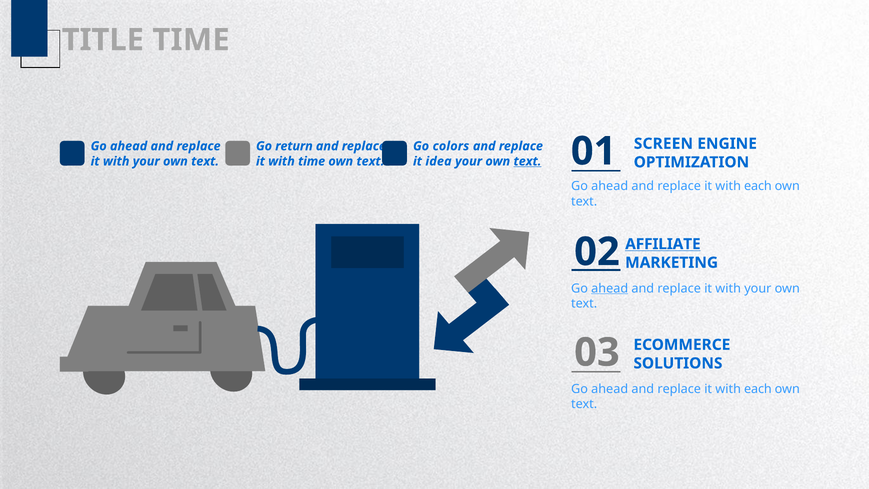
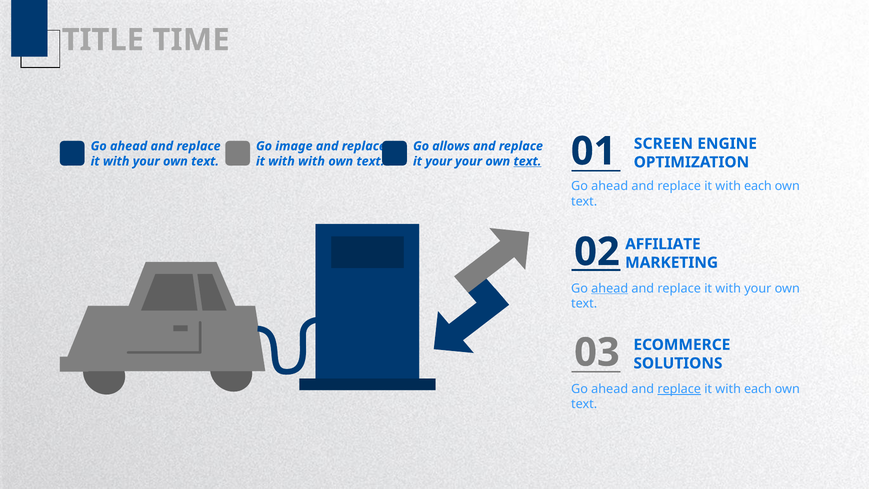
return: return -> image (294, 146)
colors: colors -> allows (451, 146)
with time: time -> with (311, 161)
it idea: idea -> your (439, 161)
AFFILIATE underline: present -> none (663, 244)
replace underline: none -> present (679, 389)
